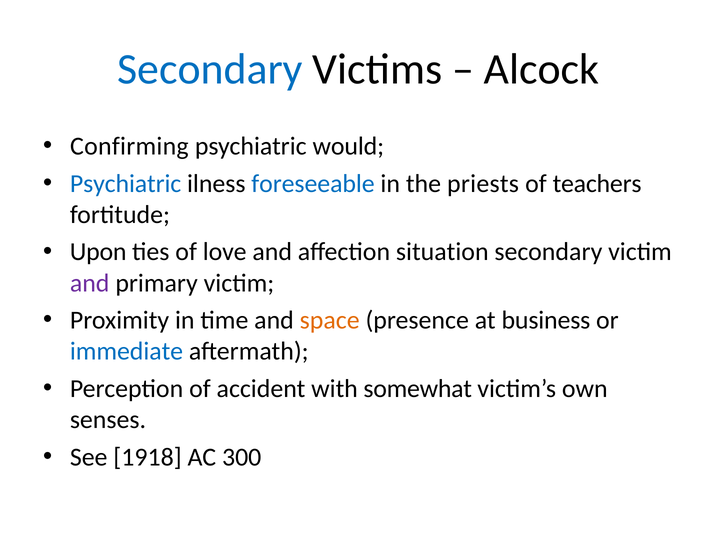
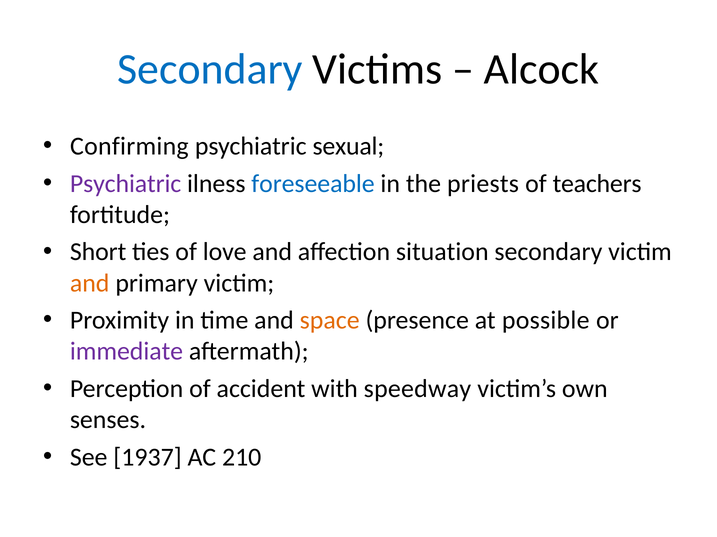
would: would -> sexual (348, 146)
Psychiatric colour: blue -> purple (126, 184)
Upon: Upon -> Short (98, 252)
and colour: purple -> orange (90, 283)
business: business -> possible (546, 321)
immediate colour: blue -> purple (127, 352)
somewhat: somewhat -> speedway (417, 389)
1918: 1918 -> 1937 (148, 458)
300: 300 -> 210 (242, 458)
